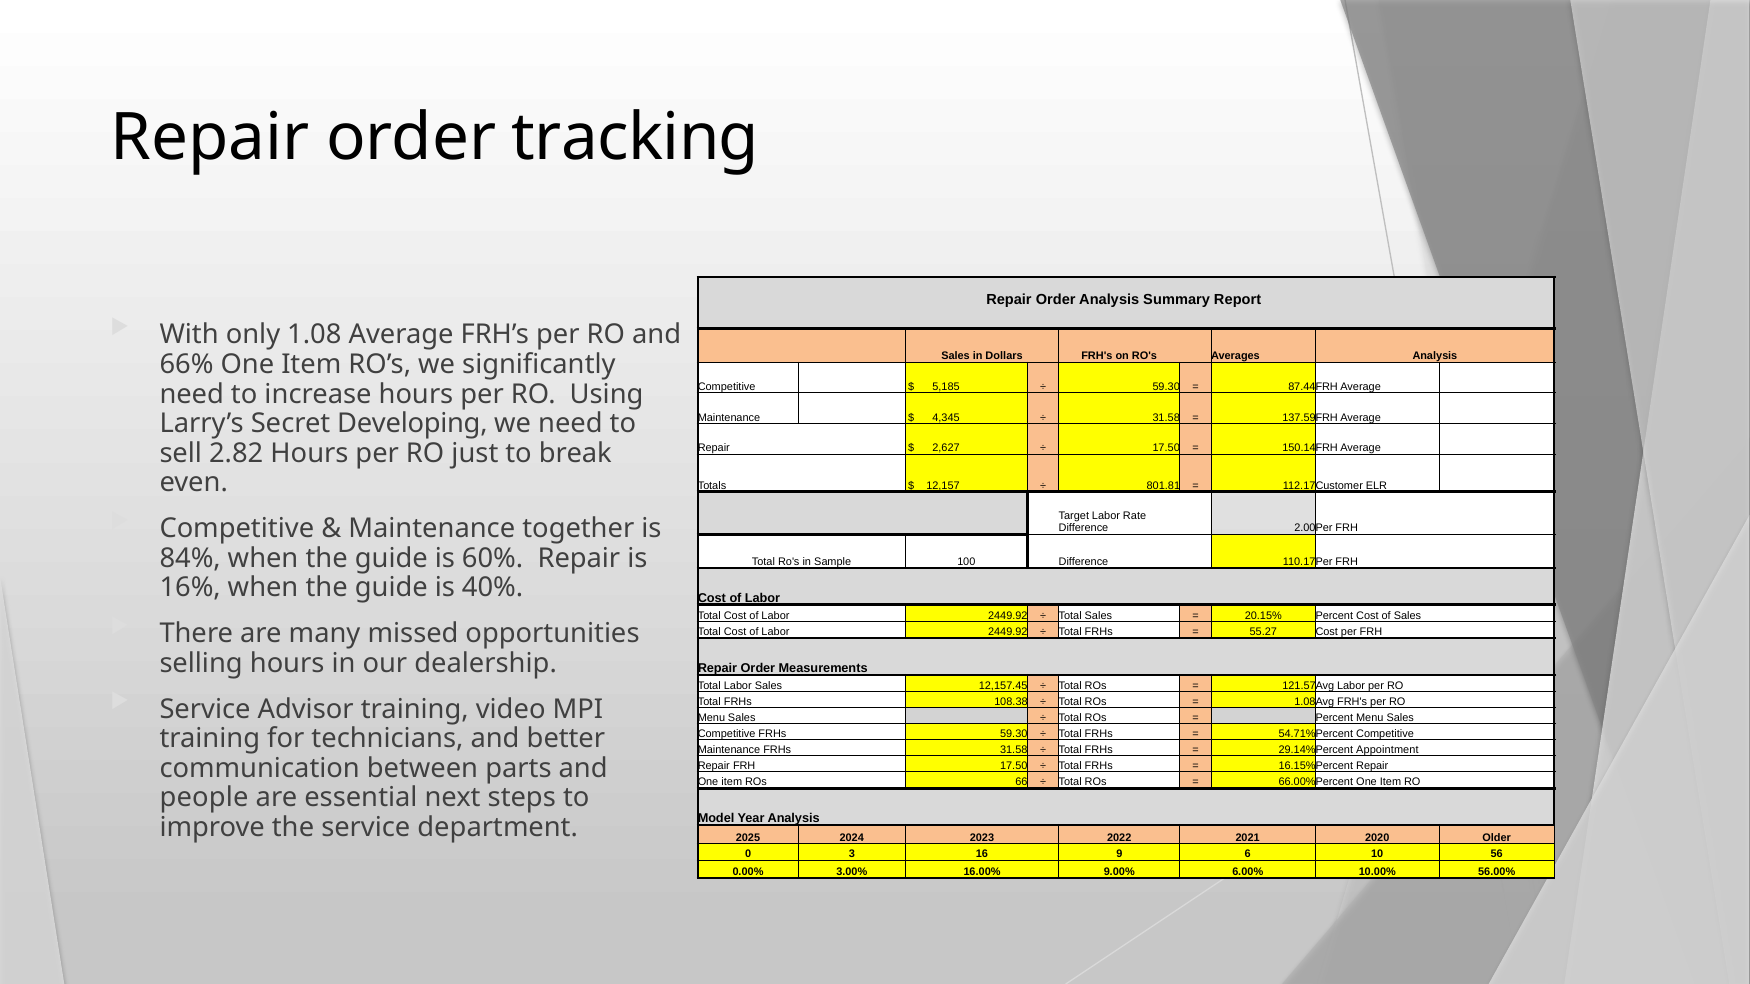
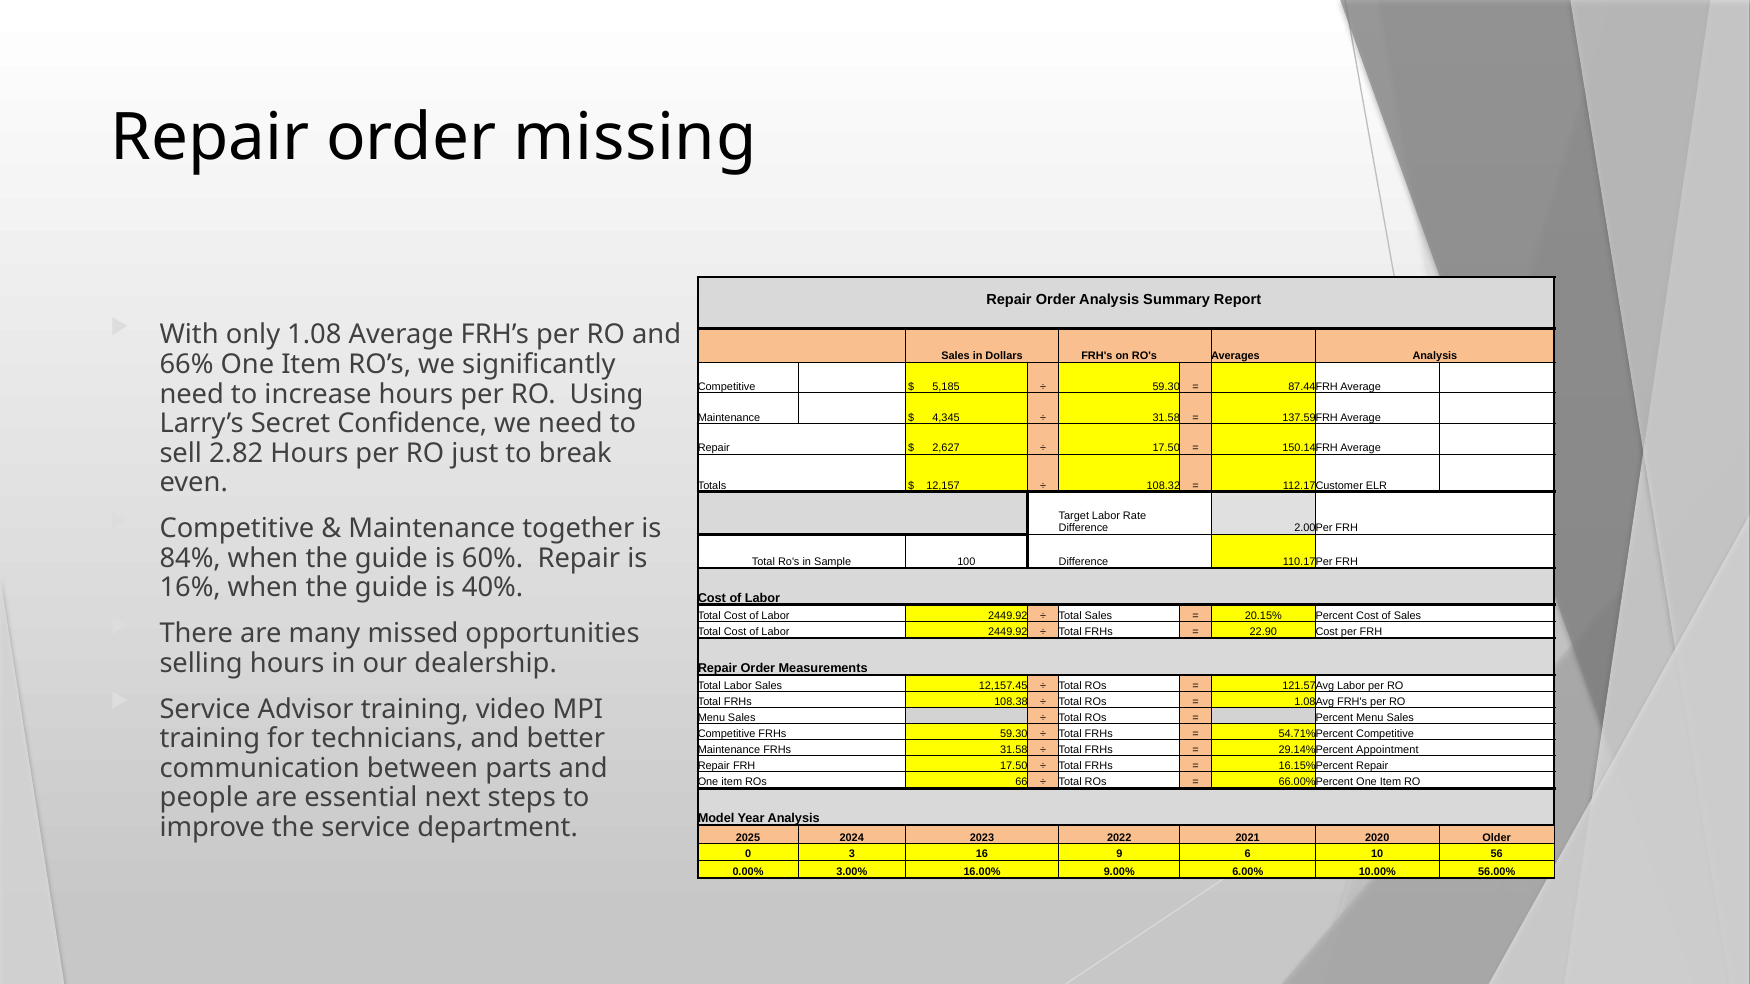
tracking: tracking -> missing (635, 138)
Developing: Developing -> Confidence (412, 424)
801.81: 801.81 -> 108.32 (1163, 486)
55.27: 55.27 -> 22.90 (1263, 632)
